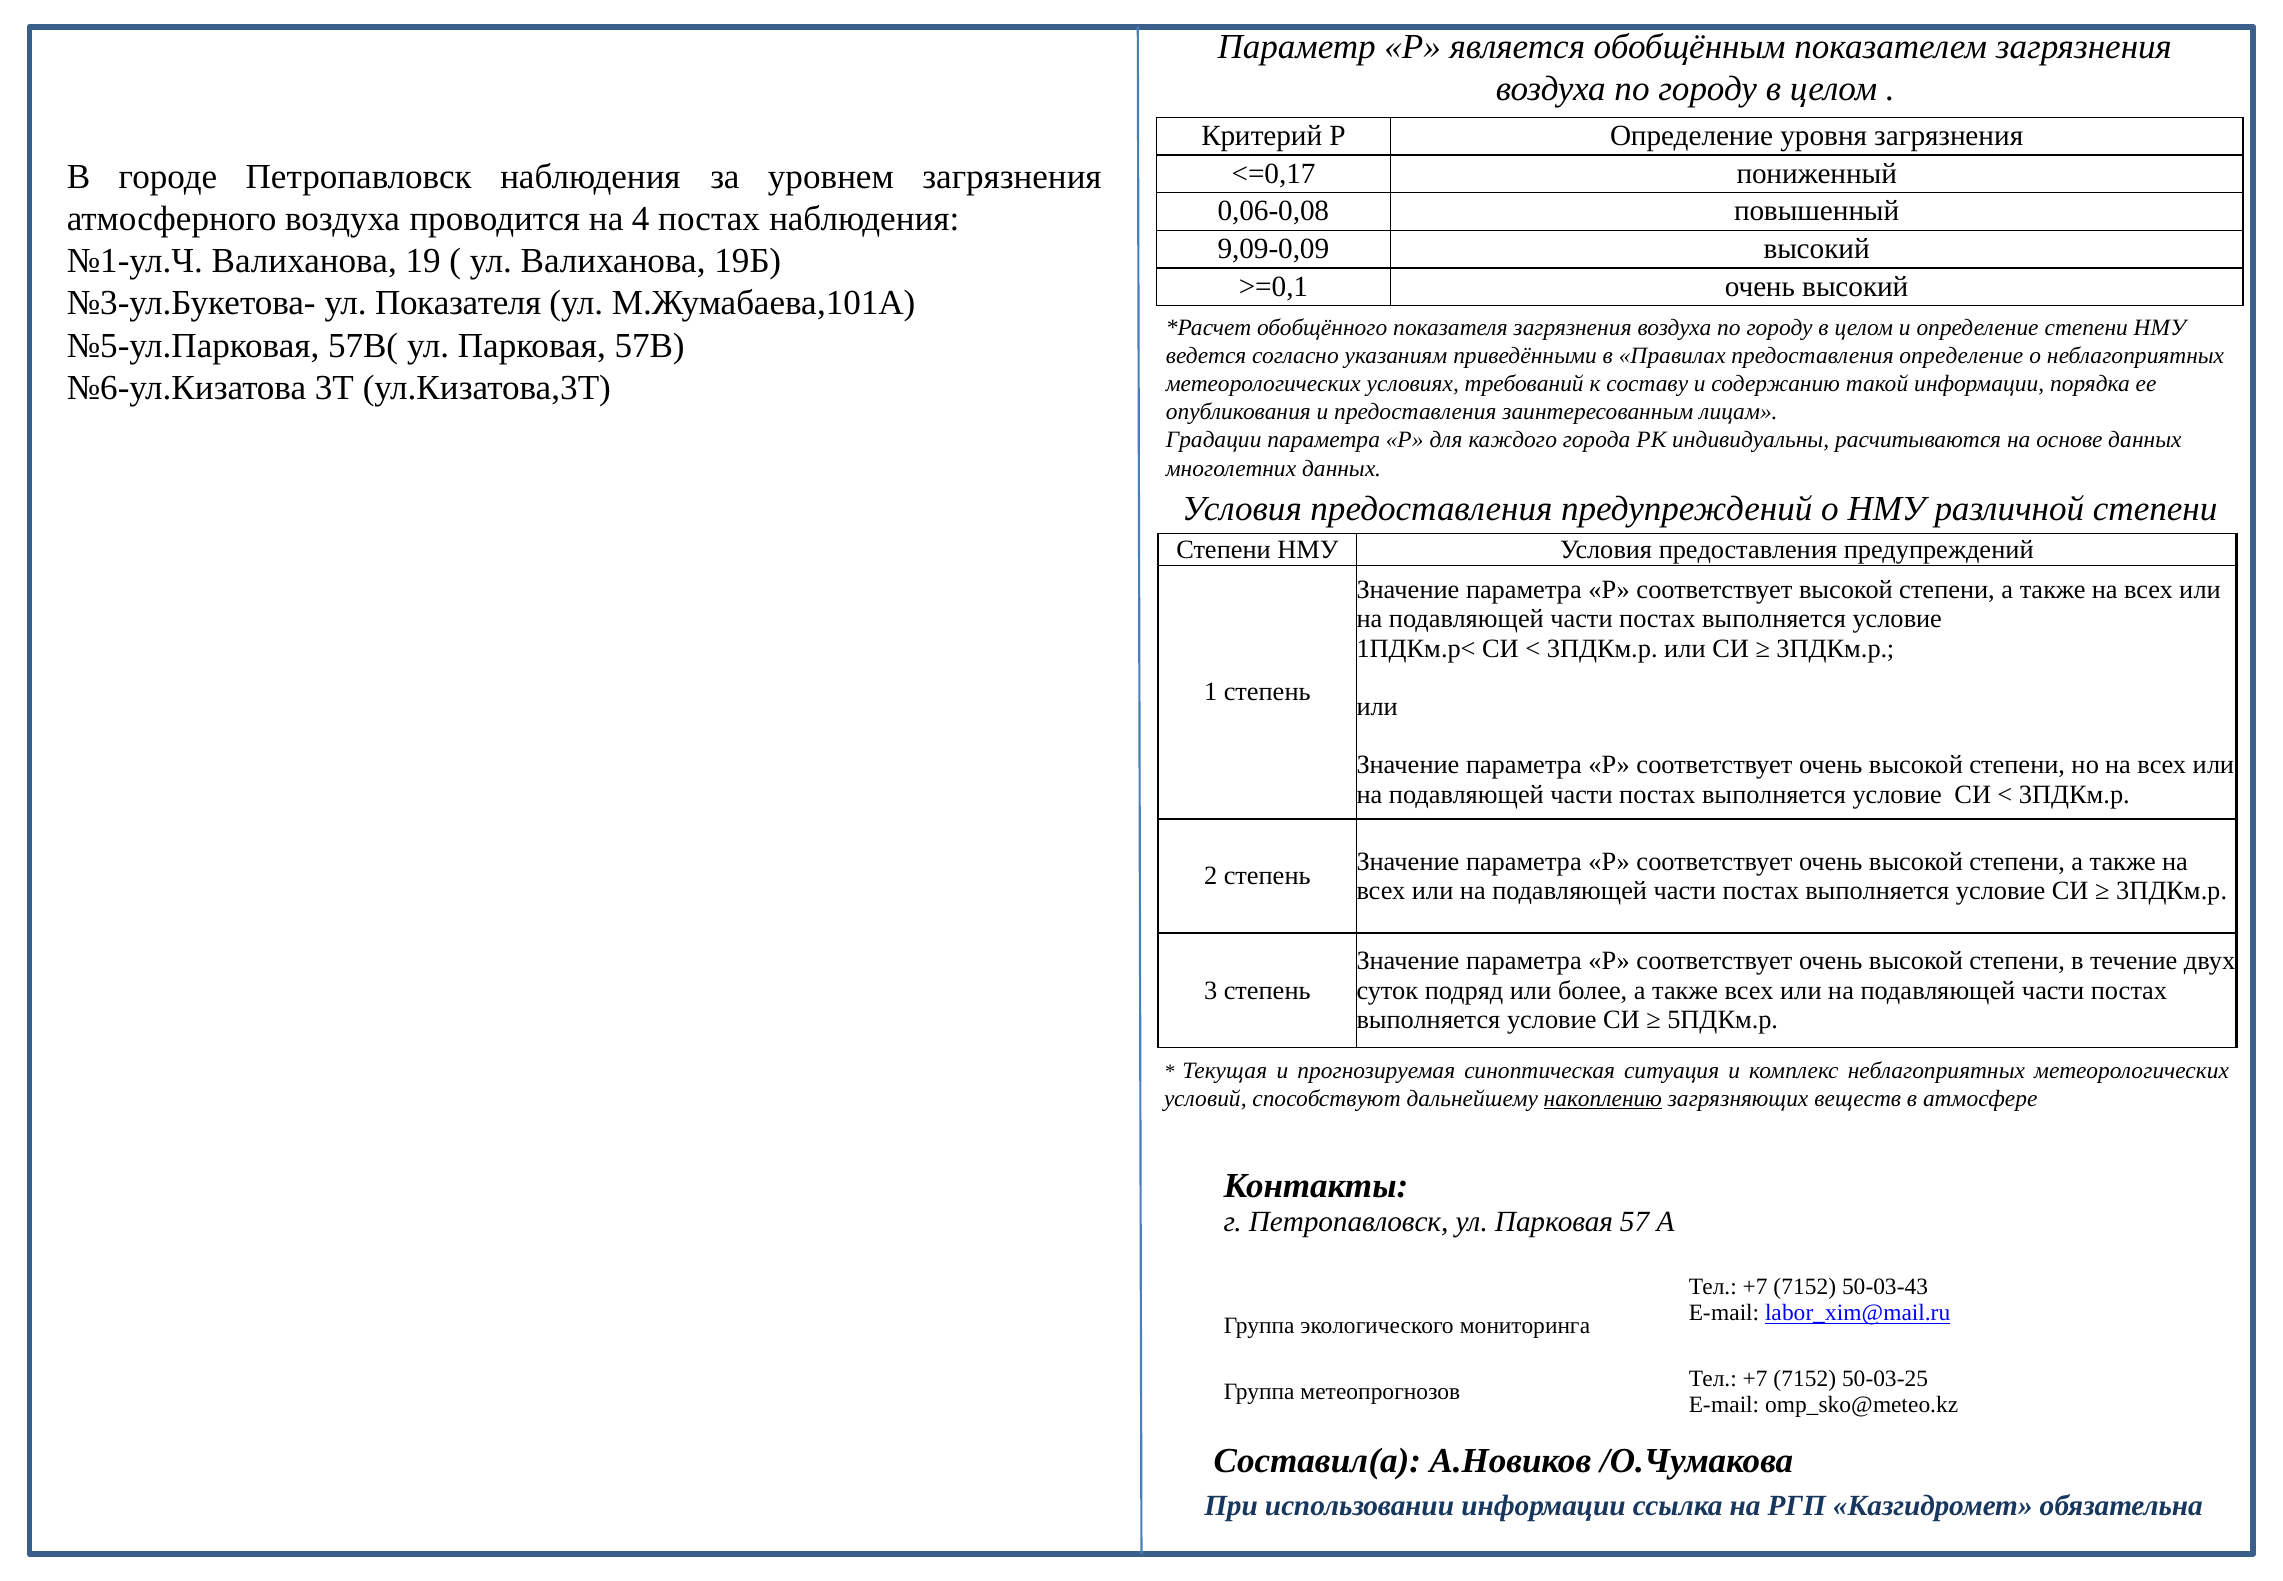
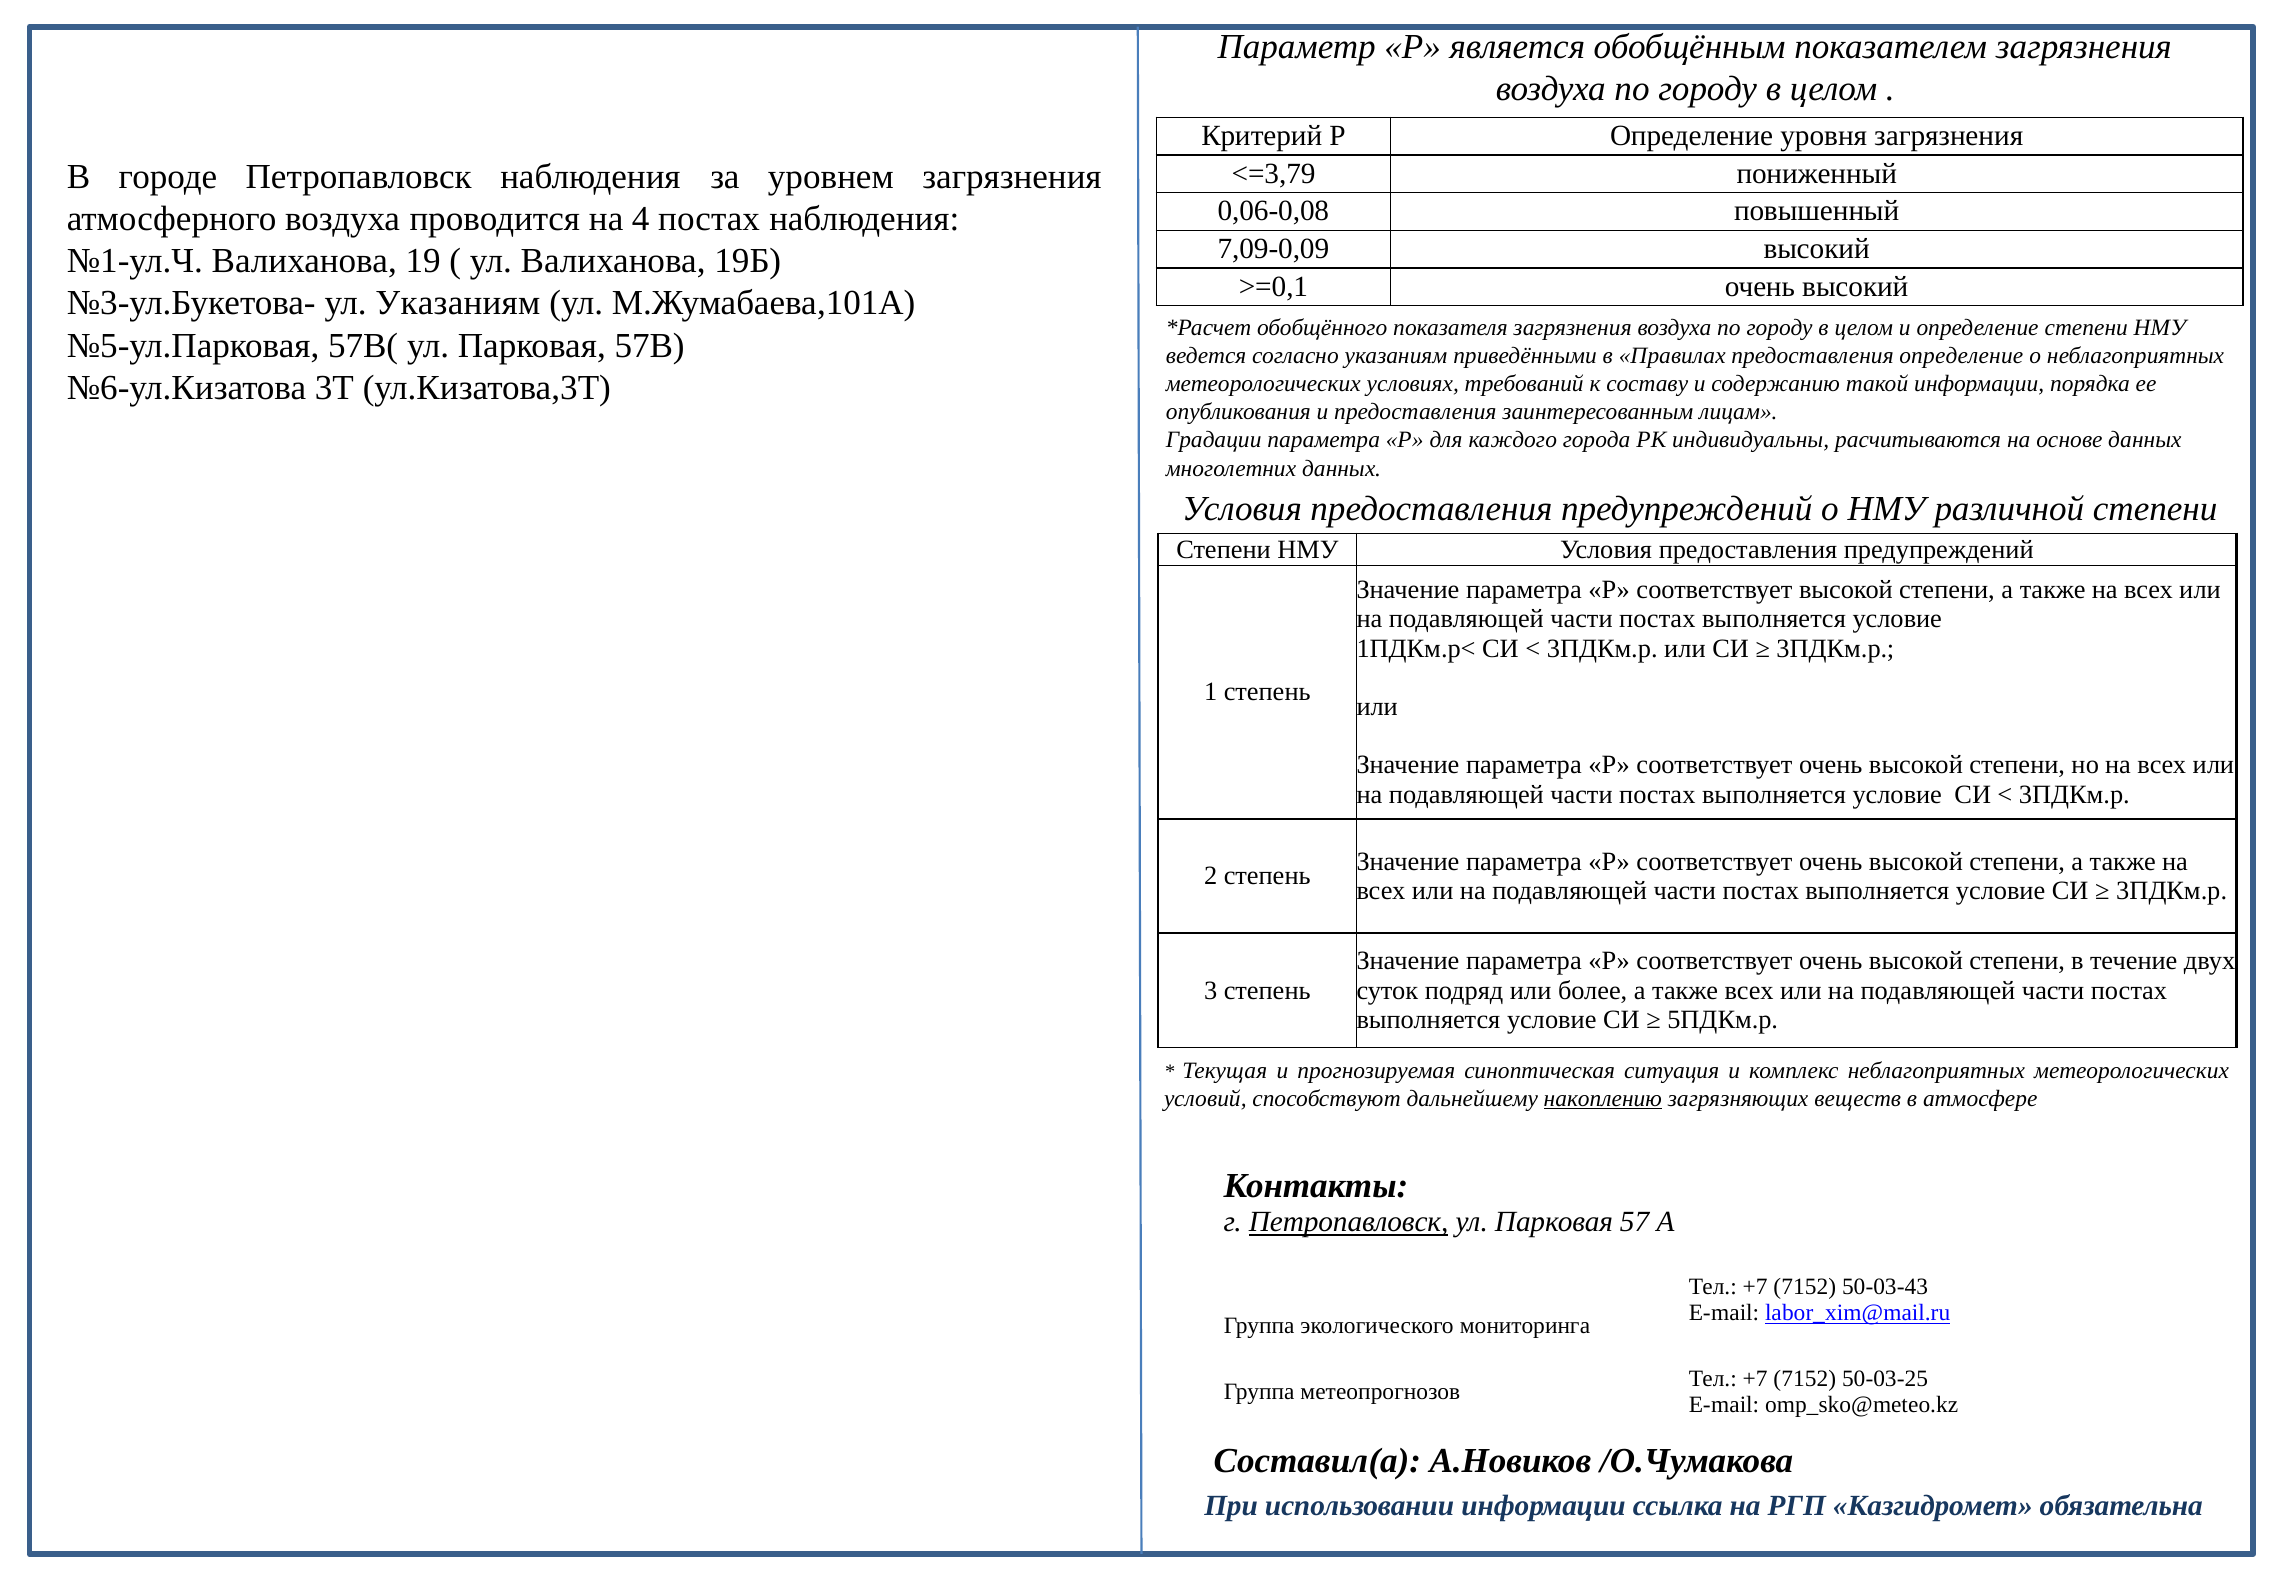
<=0,17: <=0,17 -> <=3,79 (1274, 173)
9,09-0,09: 9,09-0,09 -> 7,09-0,09 (1273, 249)
ул Показателя: Показателя -> Указаниям (458, 303)
Петропавловск underline: none -> present (1349, 1222)
